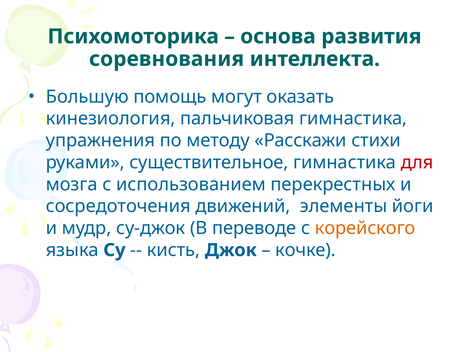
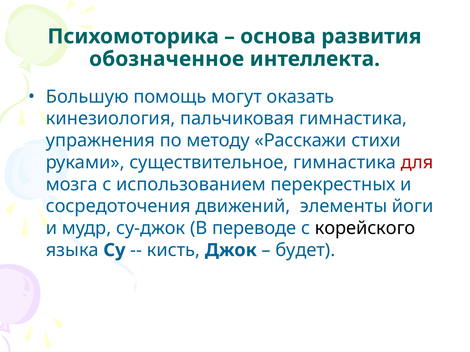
соревнования: соревнования -> обозначенное (167, 59)
корейского colour: orange -> black (365, 229)
кочке: кочке -> будет (305, 250)
